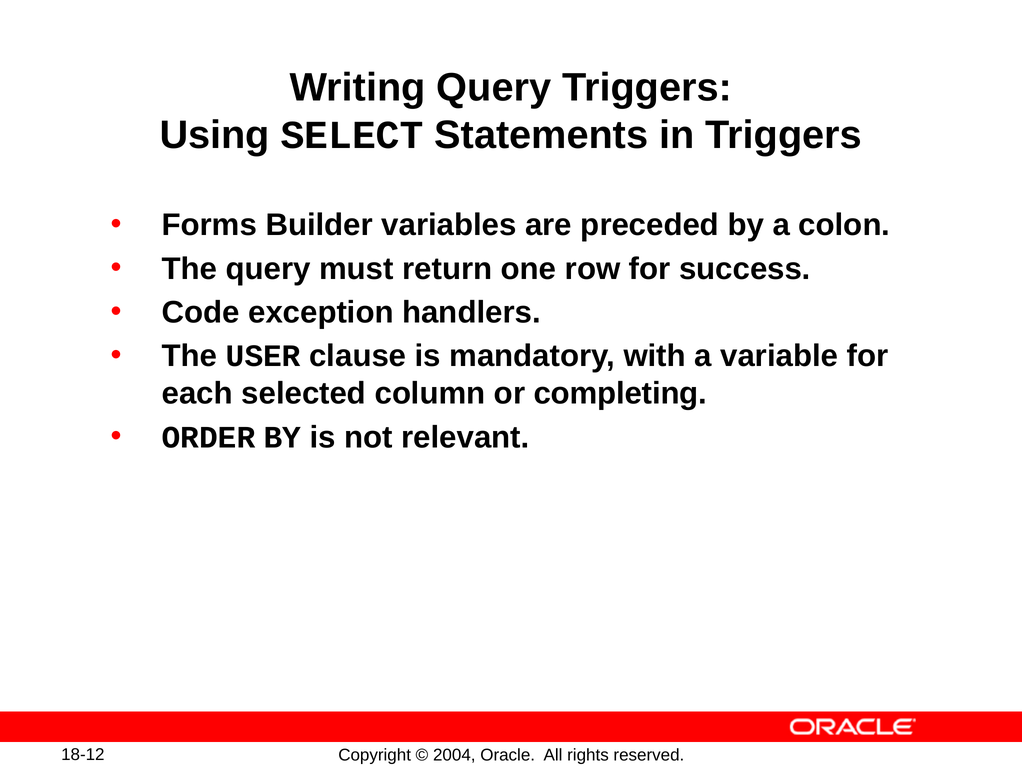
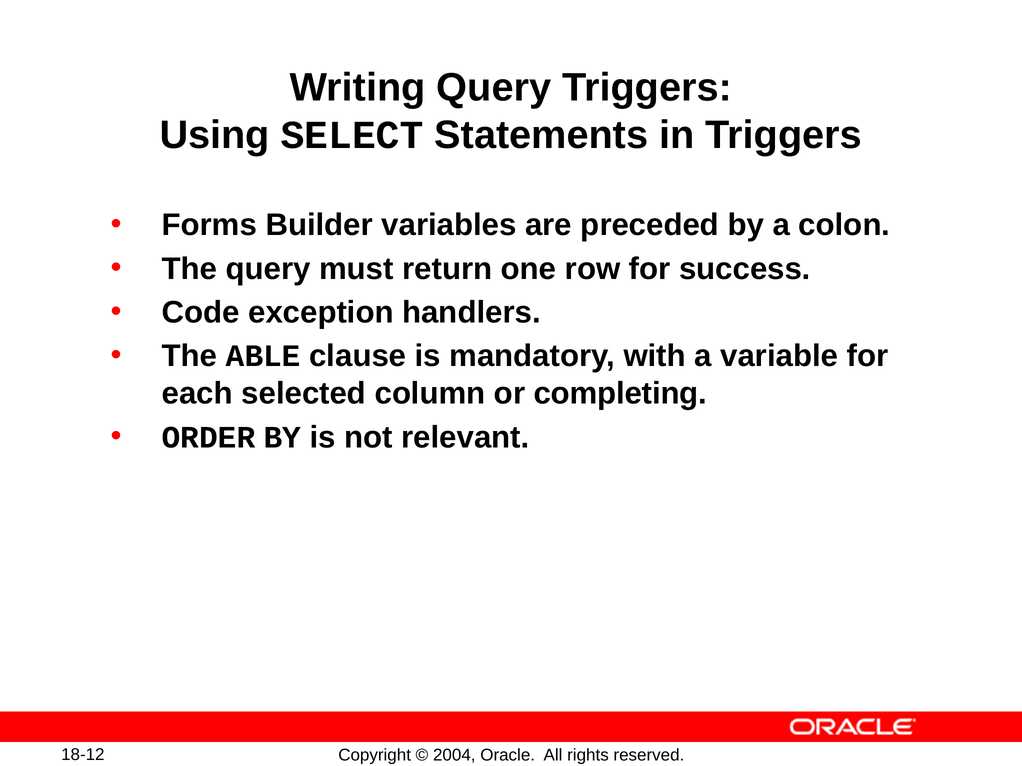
USER: USER -> ABLE (263, 356)
